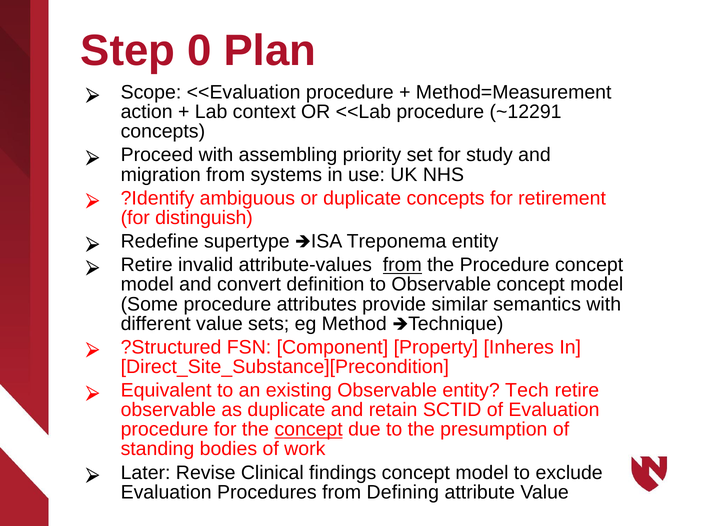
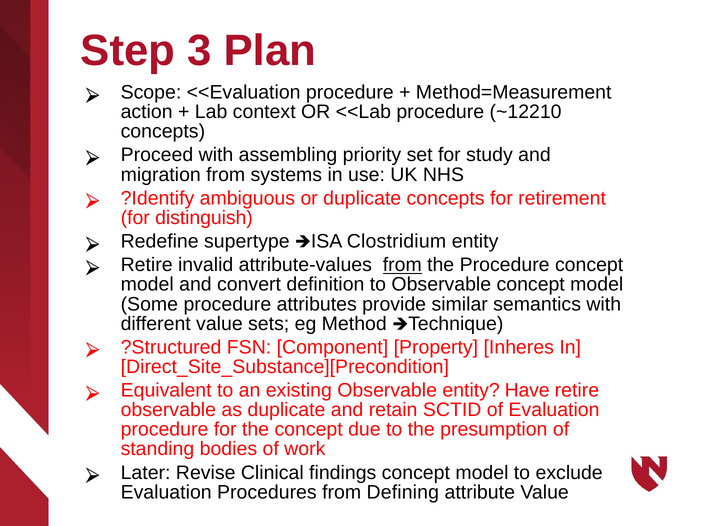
0: 0 -> 3 (199, 51)
~12291: ~12291 -> ~12210 (526, 112)
Treponema: Treponema -> Clostridium (396, 241)
Tech: Tech -> Have (527, 390)
concept underline: present -> none (309, 429)
